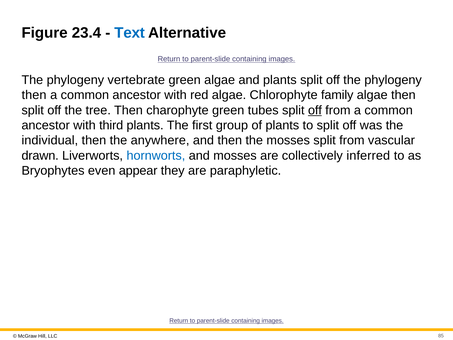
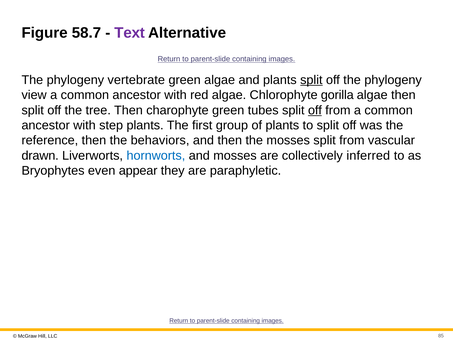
23.4: 23.4 -> 58.7 (86, 33)
Text colour: blue -> purple (130, 33)
split underline: none -> present (311, 80)
then: then -> view (34, 95)
family: family -> gorilla (337, 95)
third: third -> step (111, 125)
individual: individual -> reference (50, 140)
anywhere: anywhere -> behaviors (160, 140)
